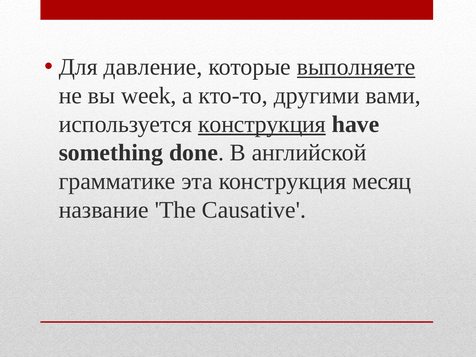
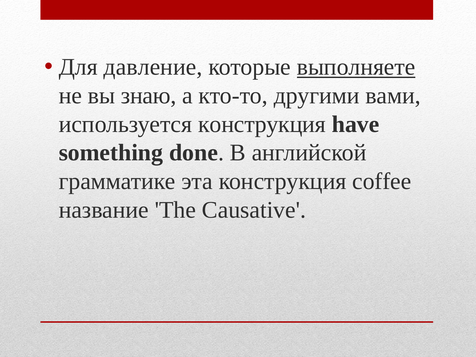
week: week -> знаю (149, 96)
конструкция underline: present -> none (262, 124)
месяц: месяц -> coffee (382, 181)
